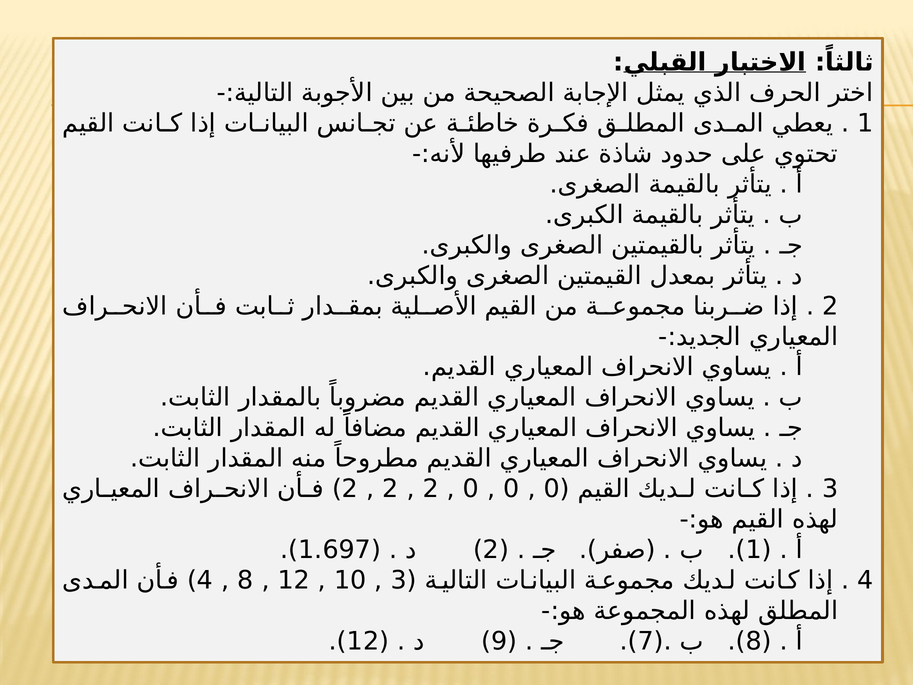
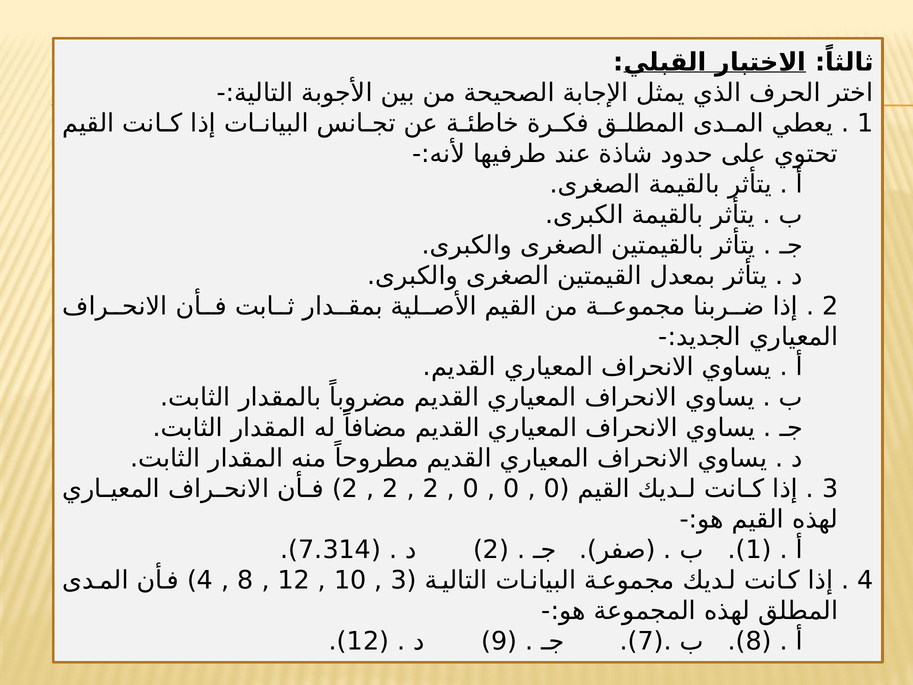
1.697: 1.697 -> 7.314 (335, 550)
